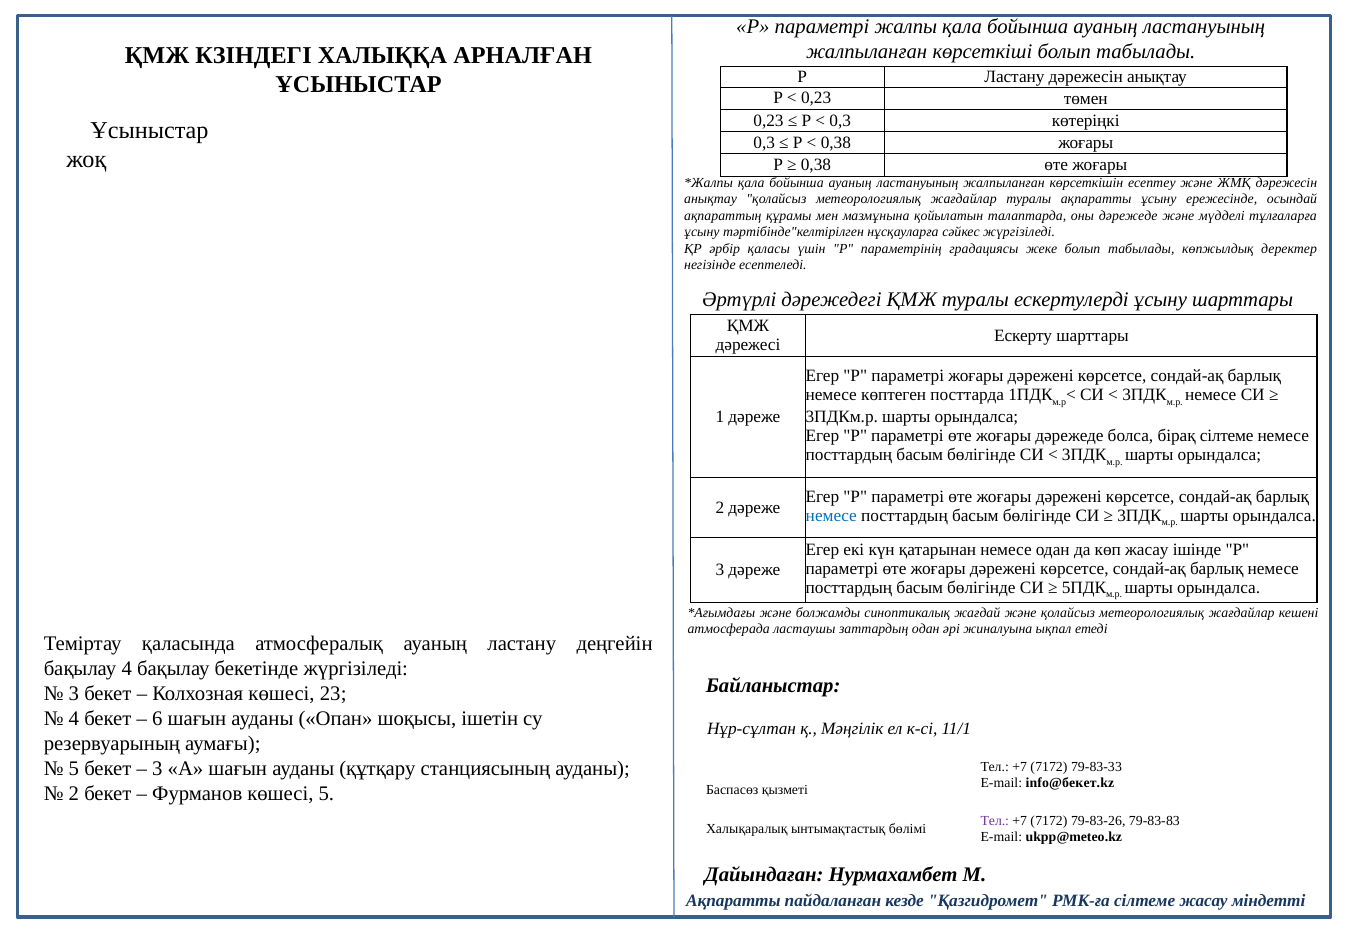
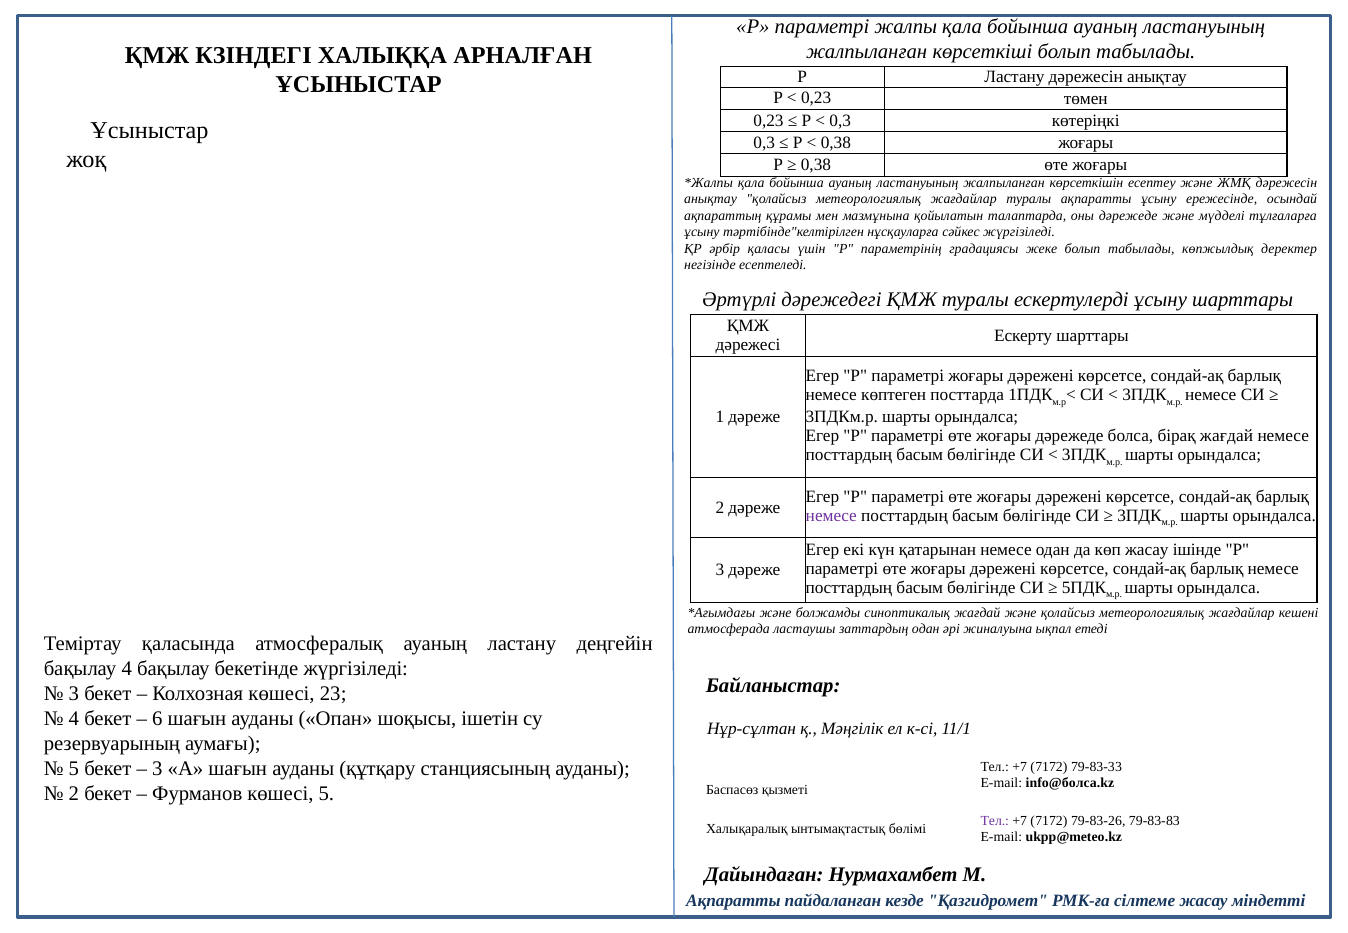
бірақ сілтеме: сілтеме -> жағдай (1227, 436)
немесе colour: blue -> purple (831, 516)
info@бекет.kz: info@бекет.kz -> info@болса.kz (1070, 783)
